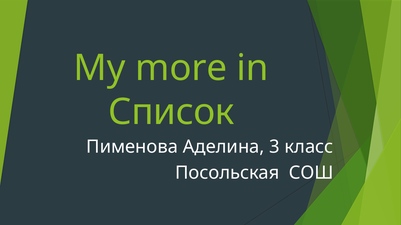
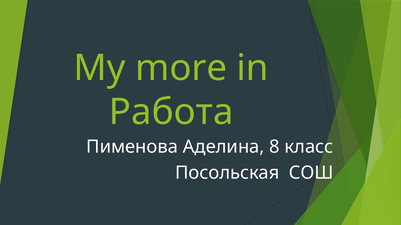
Список: Список -> Работа (171, 112)
3: 3 -> 8 (275, 147)
